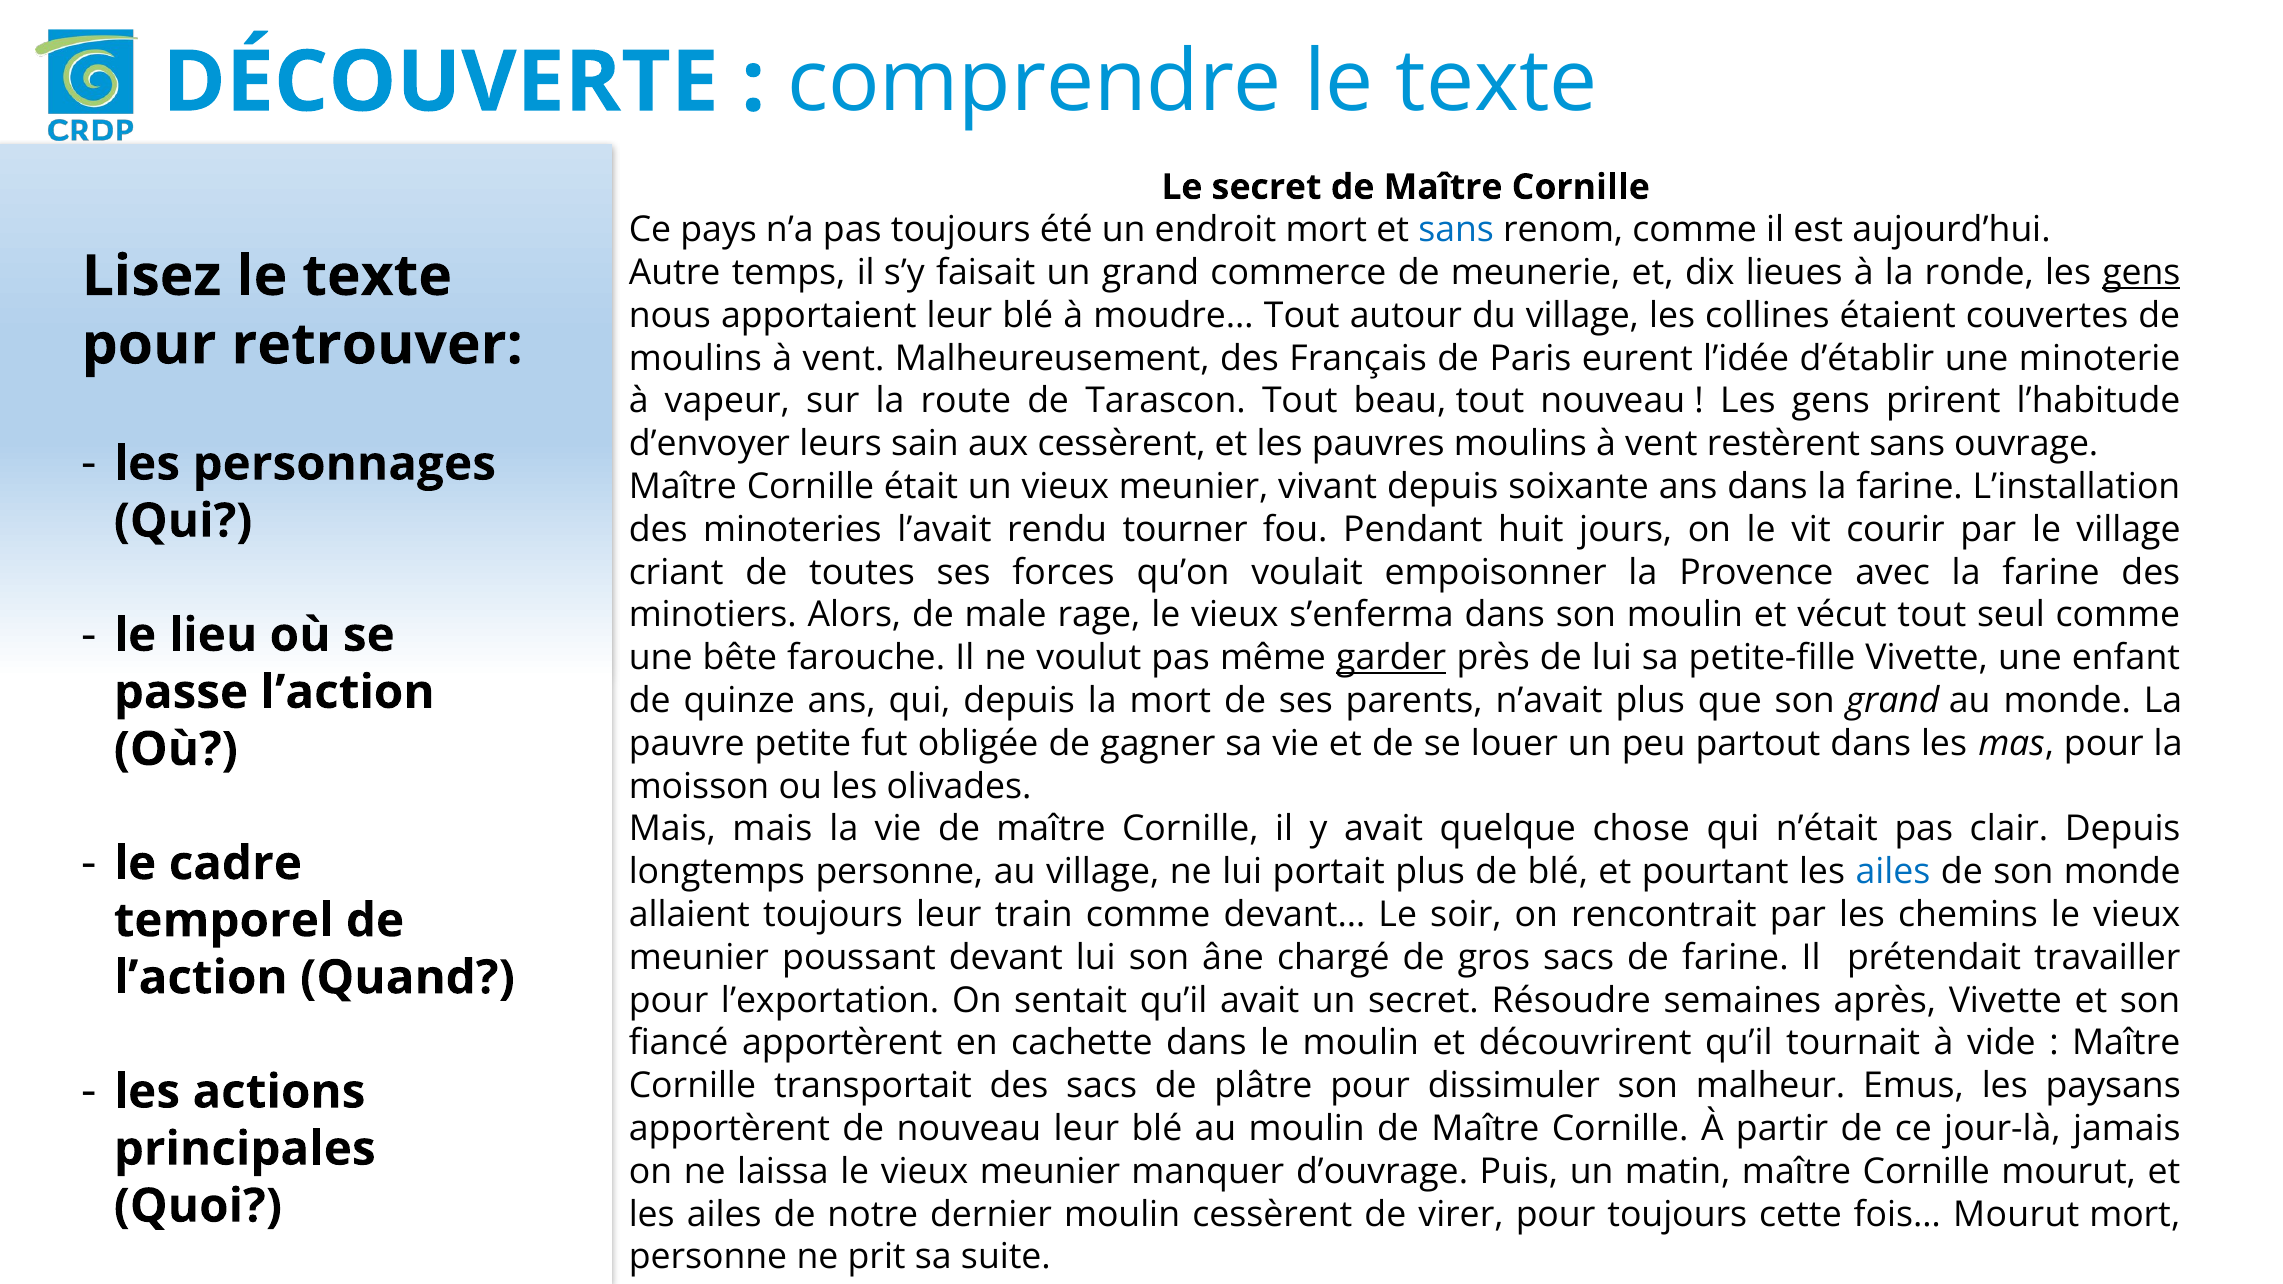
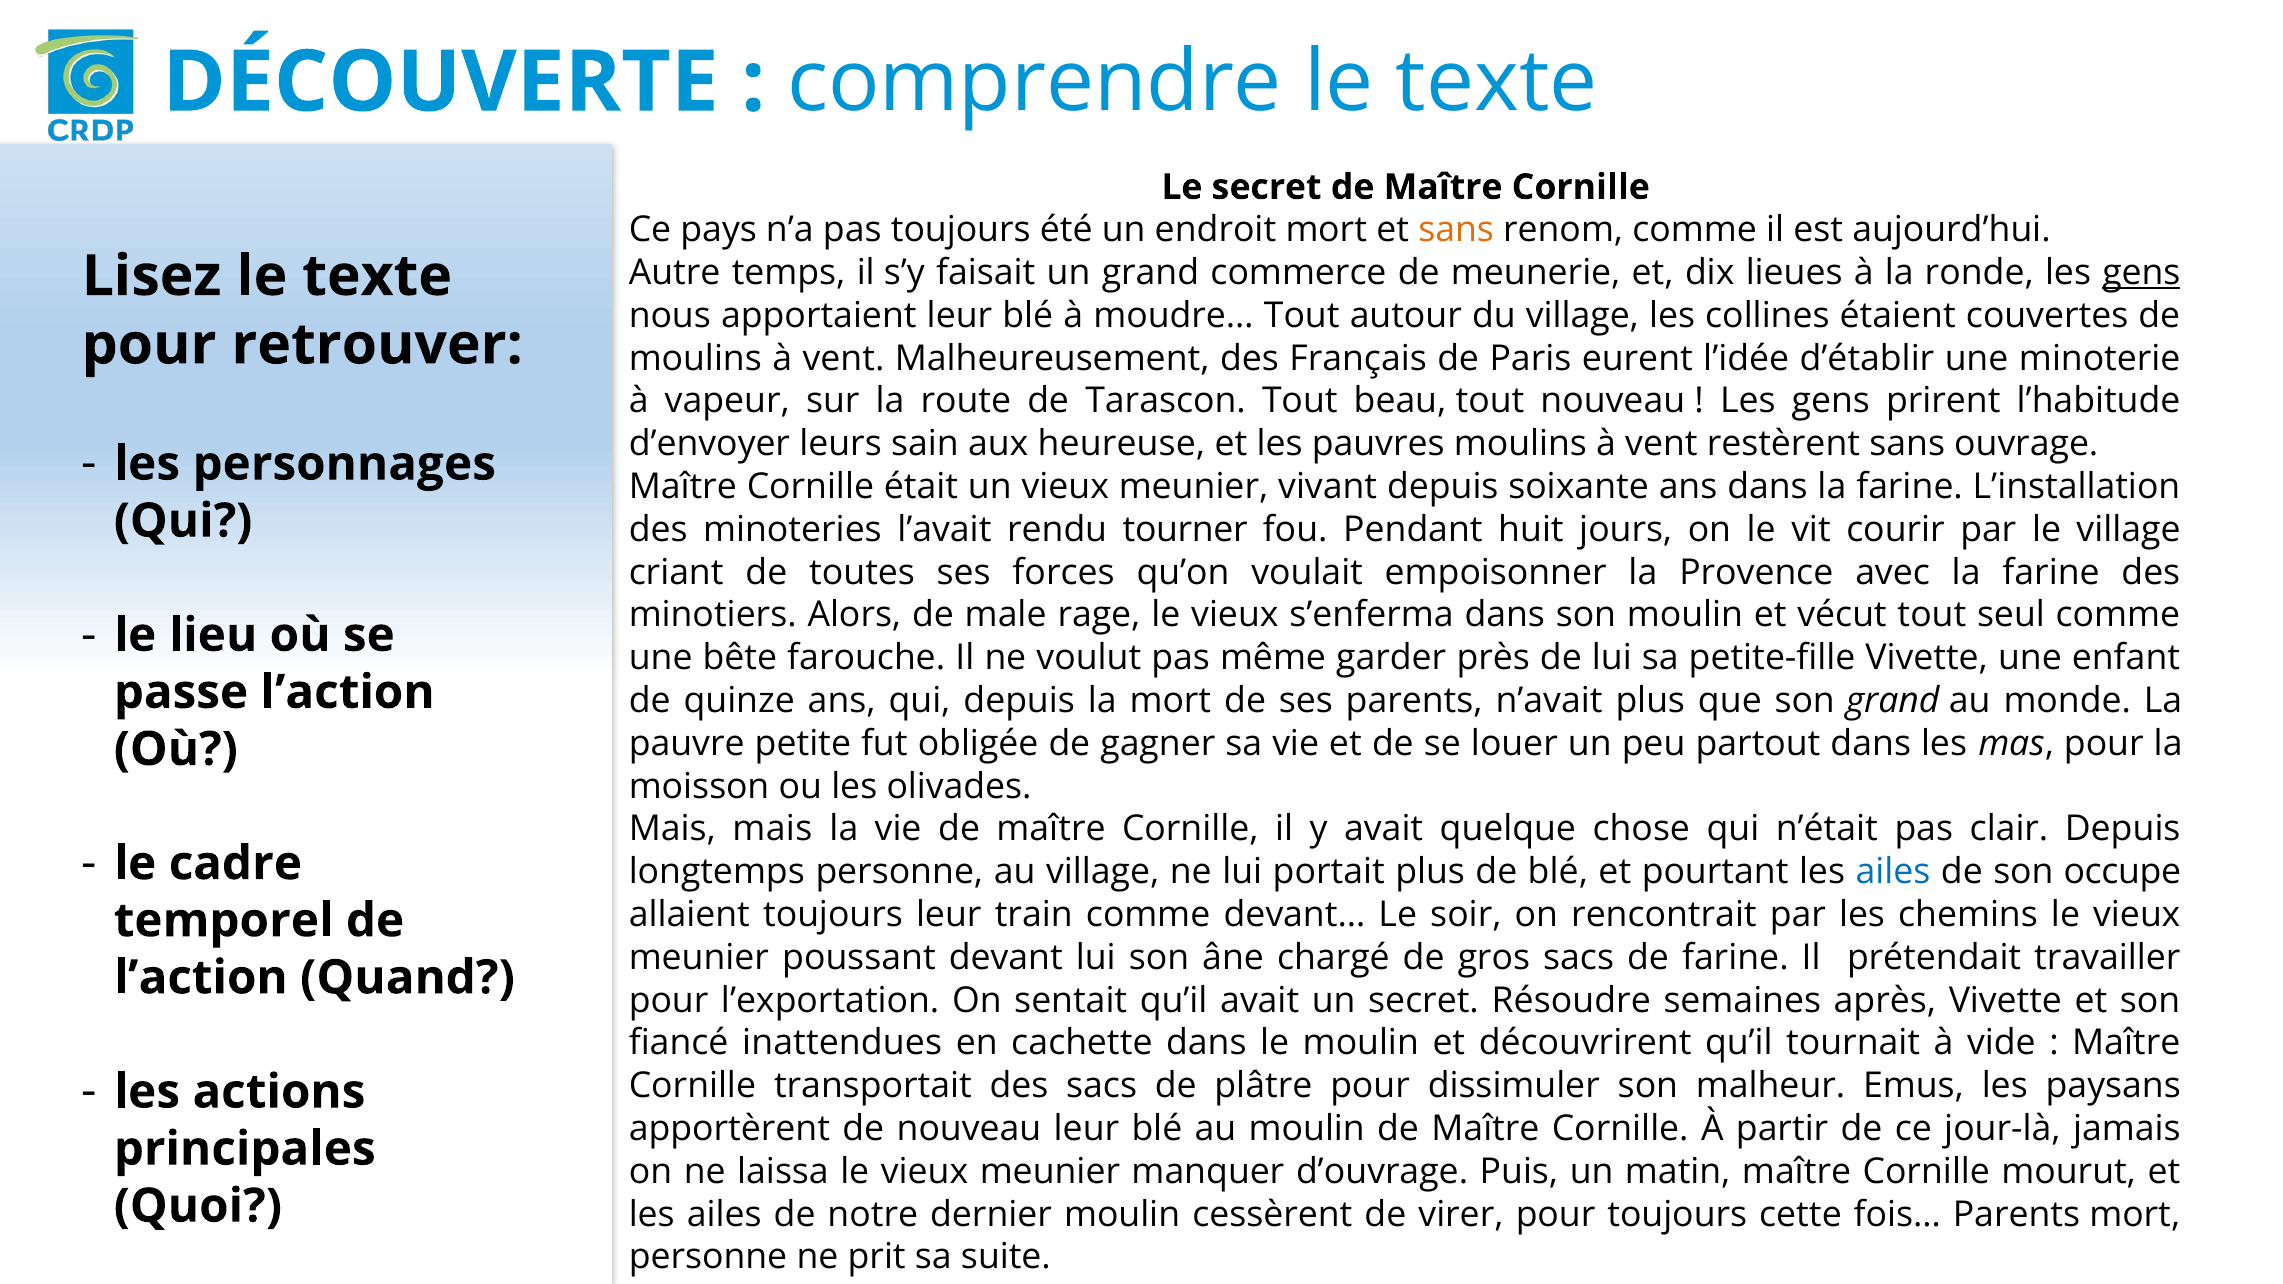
sans colour: blue -> orange (1456, 230)
aux cessèrent: cessèrent -> heureuse (1121, 444)
garder underline: present -> none (1391, 658)
son monde: monde -> occupe (2122, 872)
fiancé apportèrent: apportèrent -> inattendues (842, 1043)
fois… Mourut: Mourut -> Parents (2016, 1215)
